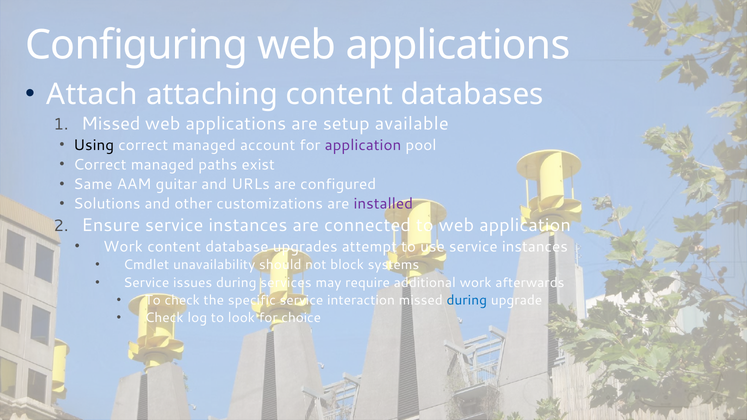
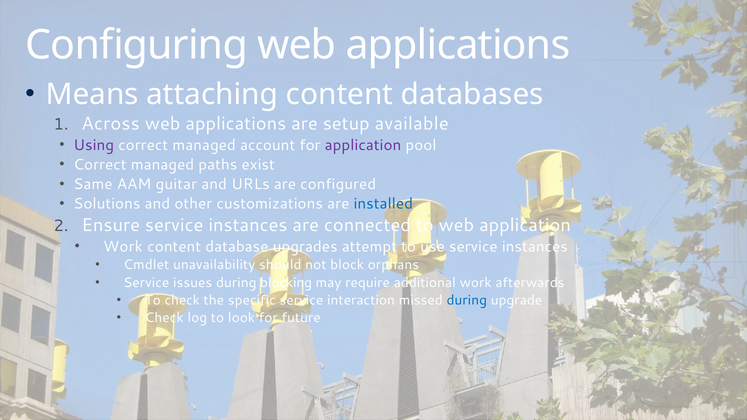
Attach: Attach -> Means (92, 94)
Missed: Missed -> Across (111, 124)
Using colour: black -> purple (94, 145)
installed colour: purple -> blue (383, 204)
systems: systems -> orphans (393, 265)
services: services -> blocking (286, 283)
choice: choice -> future (301, 318)
